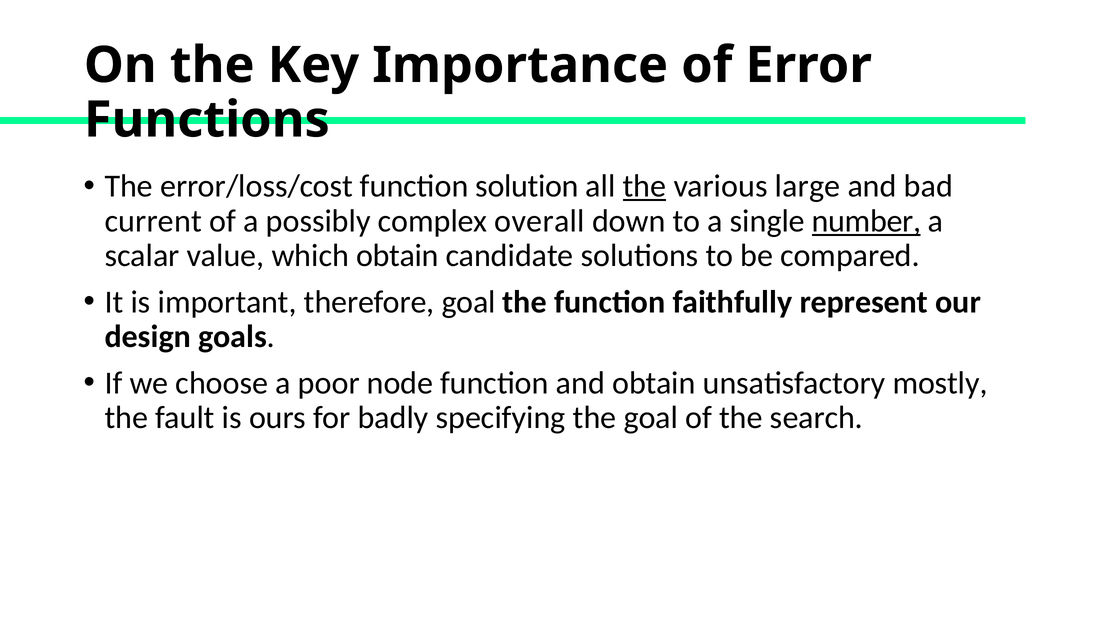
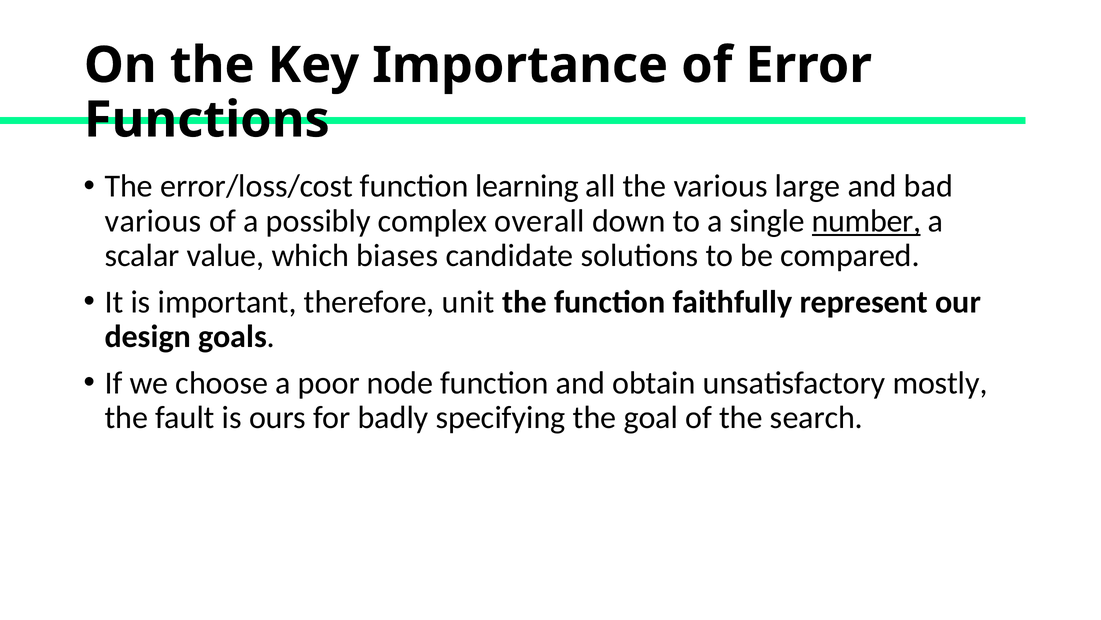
solution: solution -> learning (527, 186)
the underline: present -> none (645, 186)
current: current -> various (153, 221)
which obtain: obtain -> biases (397, 256)
therefore goal: goal -> unit (468, 302)
